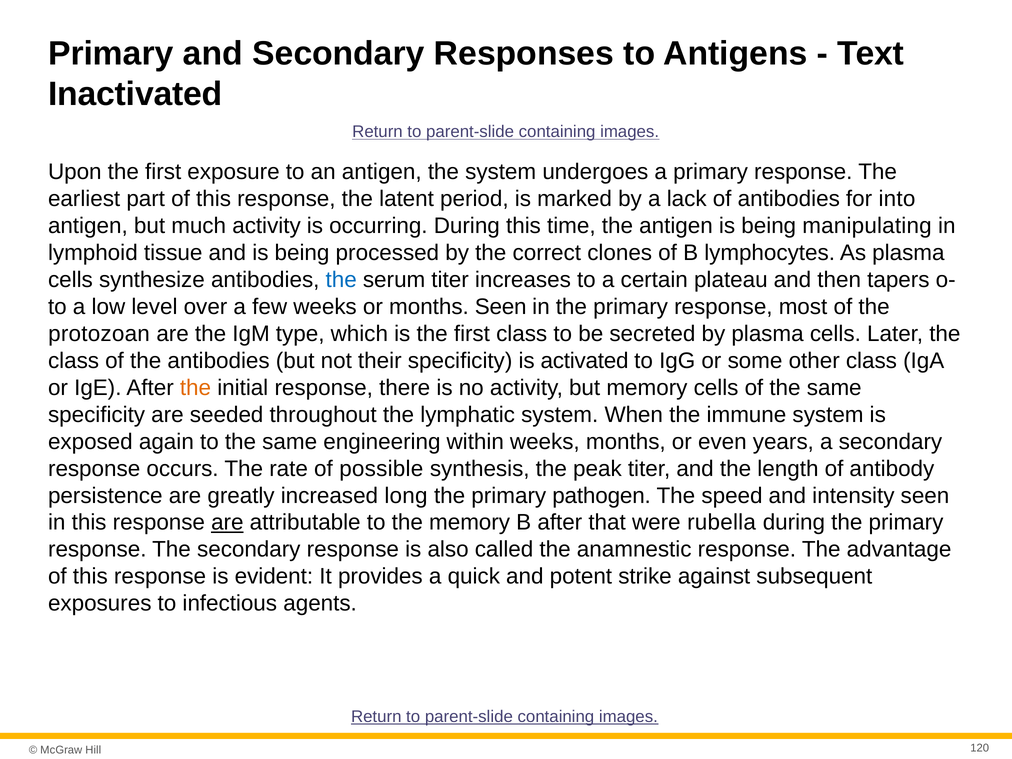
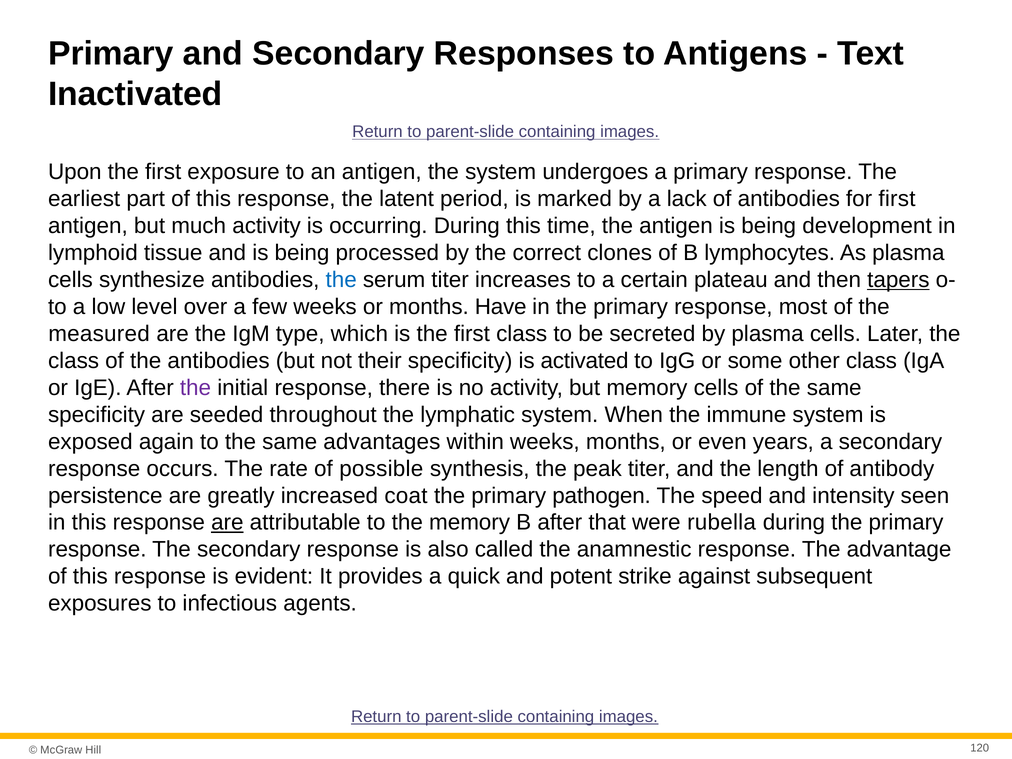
for into: into -> first (897, 199)
manipulating: manipulating -> development (867, 226)
tapers underline: none -> present (898, 280)
months Seen: Seen -> Have (501, 307)
protozoan: protozoan -> measured (99, 334)
the colour: orange -> purple (196, 388)
engineering: engineering -> advantages (382, 442)
long: long -> coat (406, 496)
